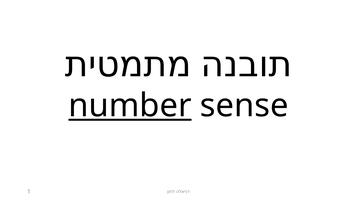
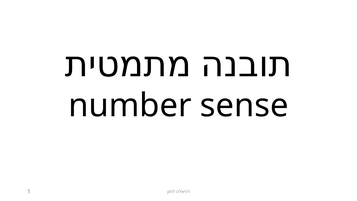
number underline: present -> none (130, 105)
